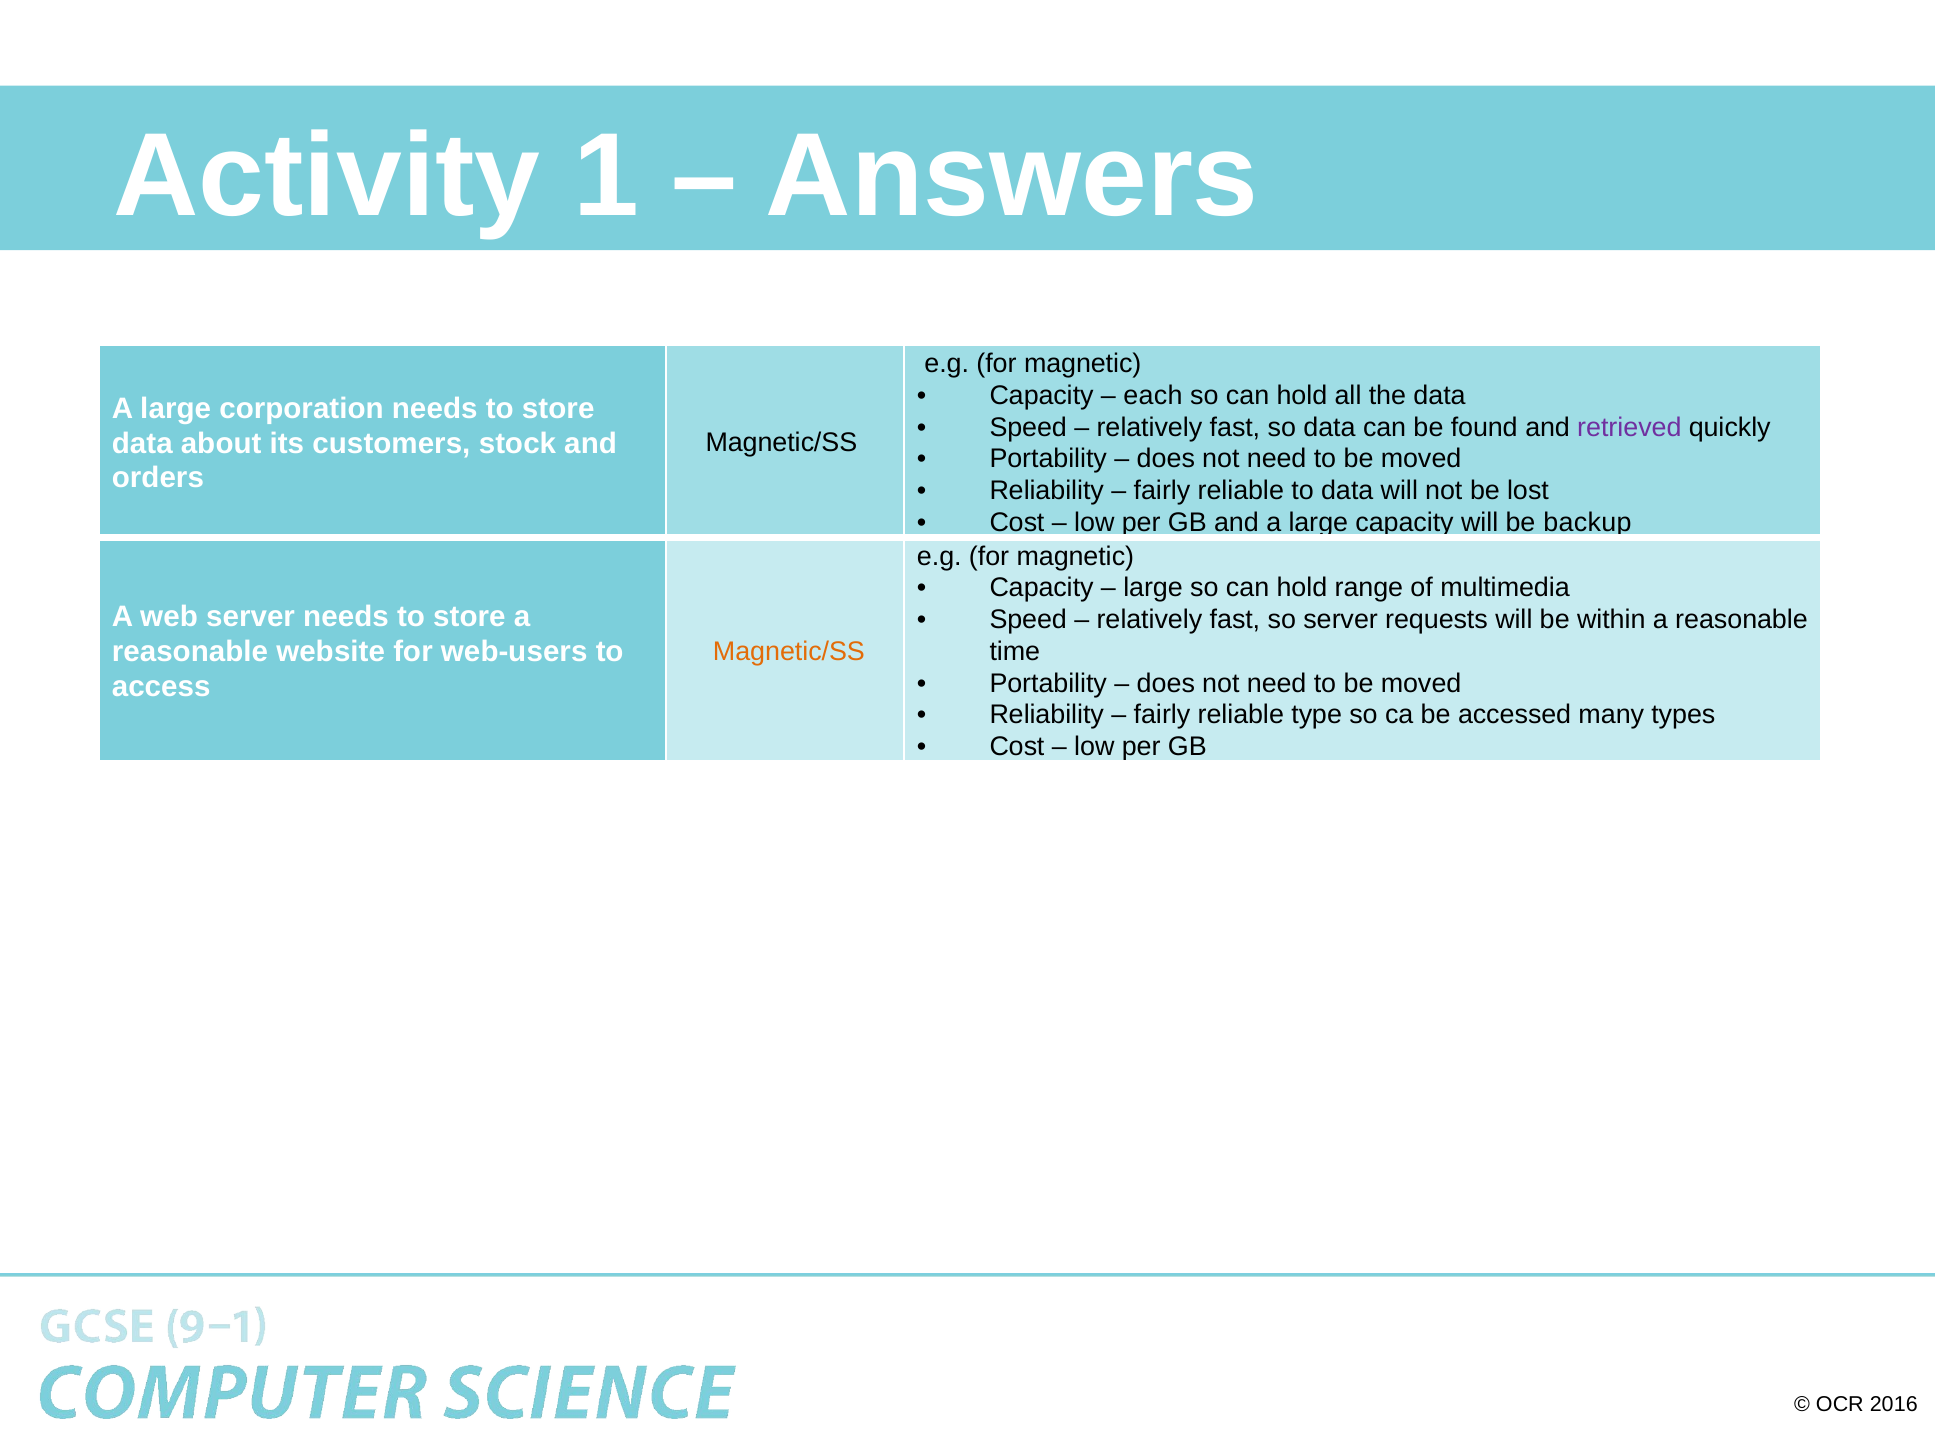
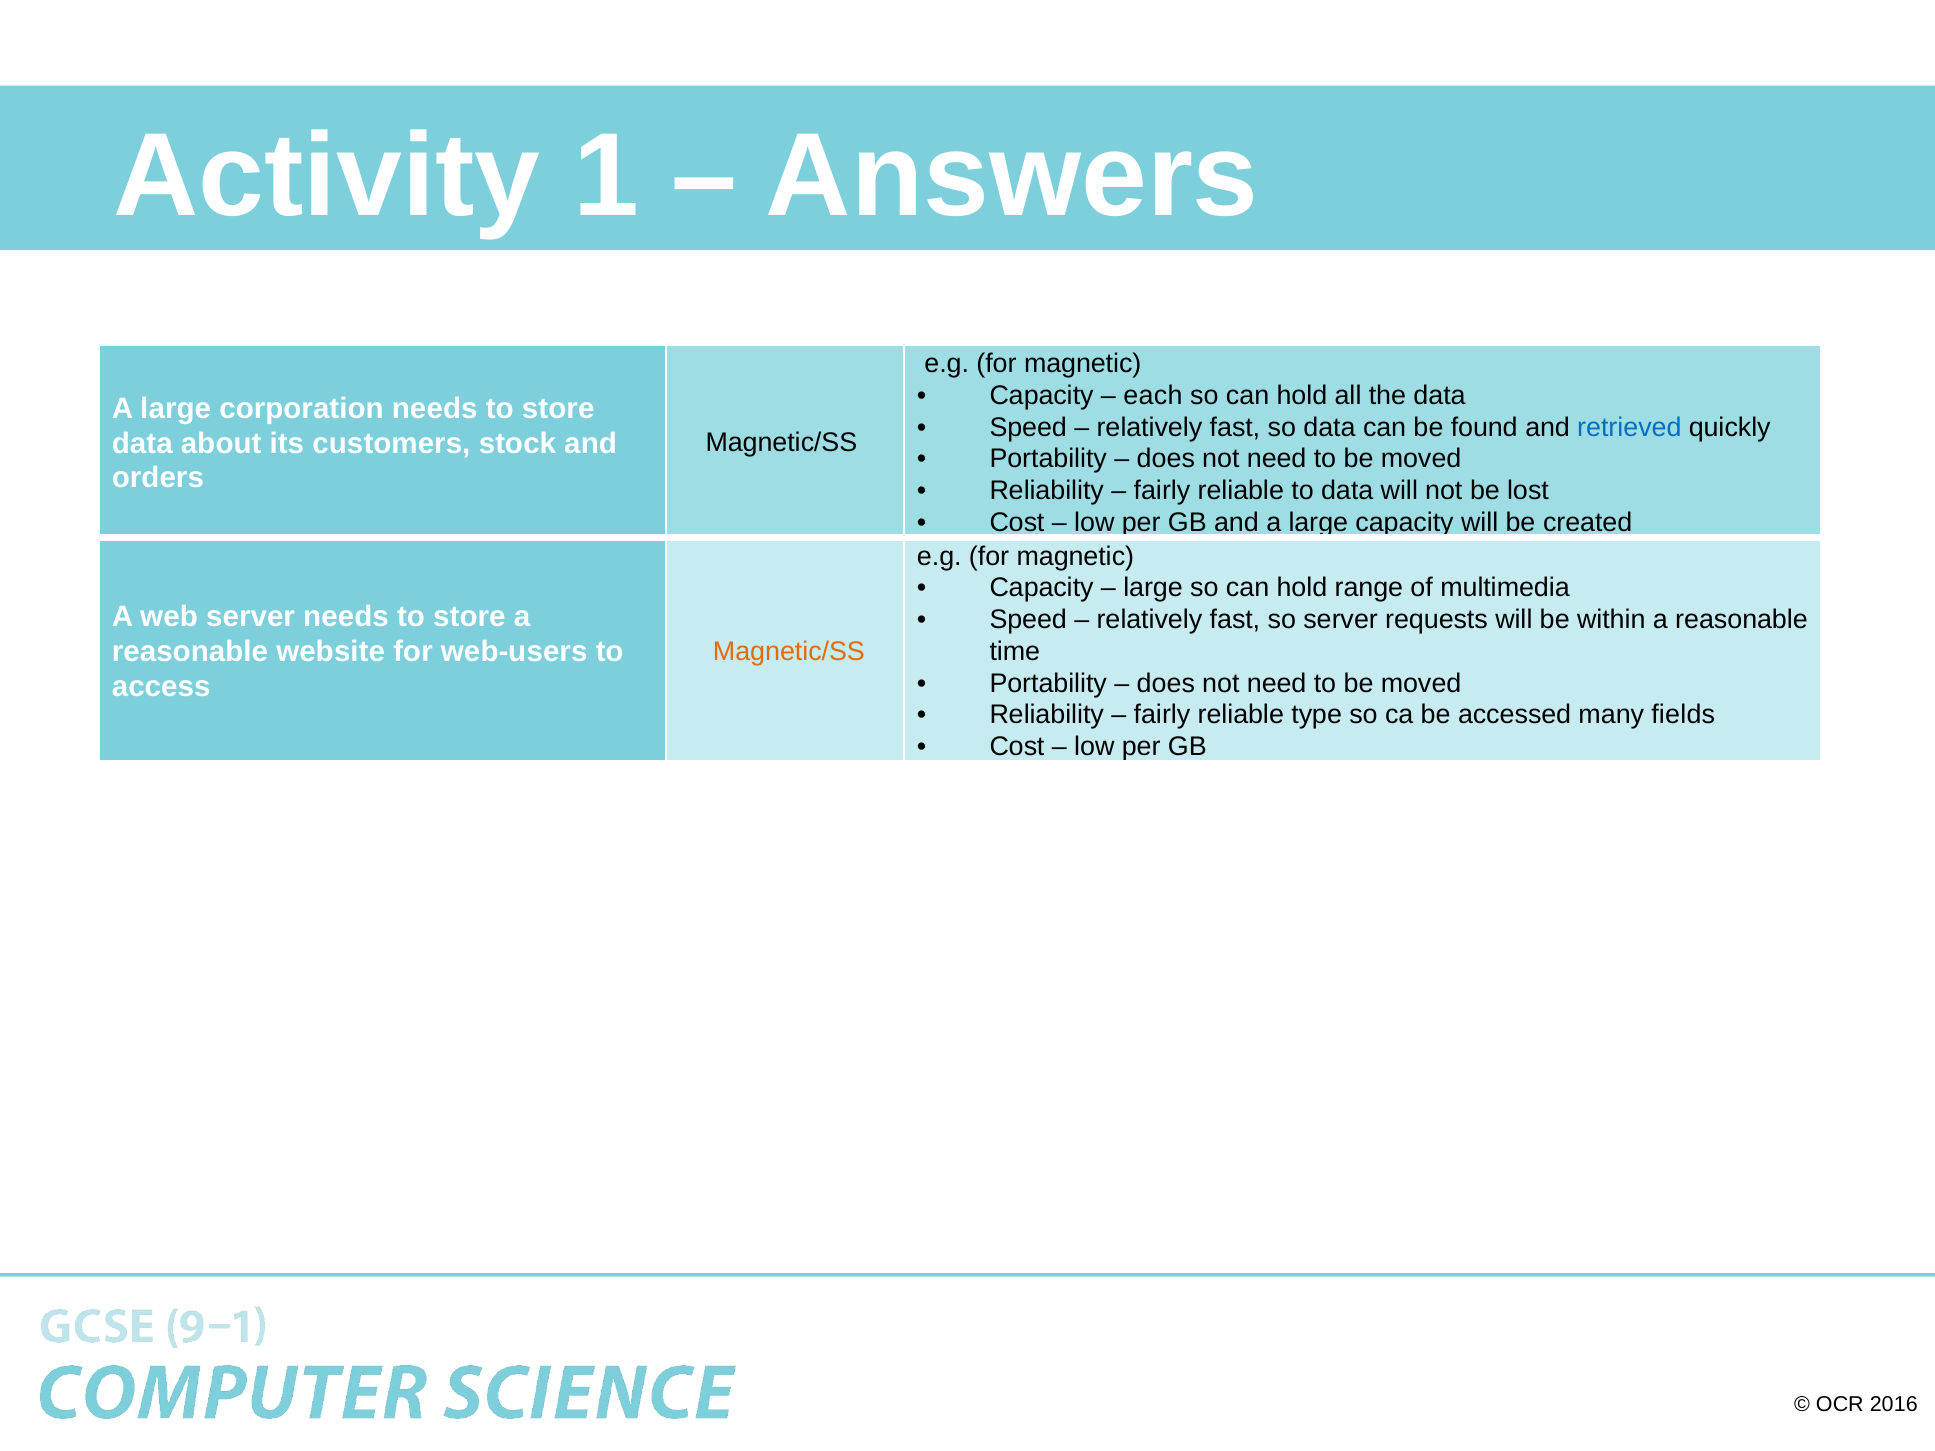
retrieved colour: purple -> blue (1629, 427)
backup: backup -> created (1588, 523)
types: types -> fields (1683, 715)
